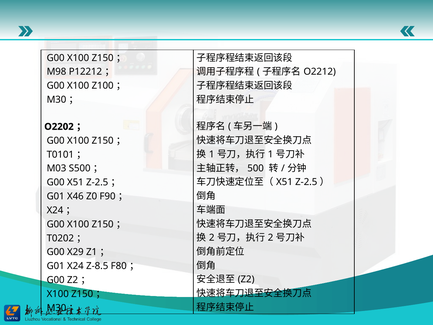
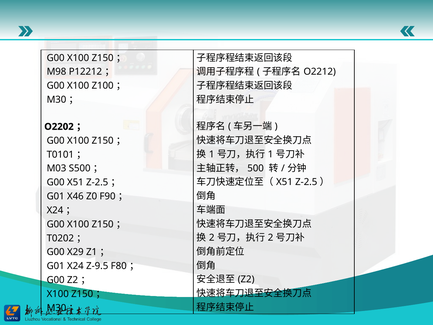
Z-8.5: Z-8.5 -> Z-9.5 (97, 266)
